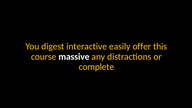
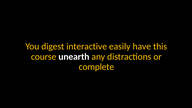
offer: offer -> have (142, 46)
massive: massive -> unearth (74, 57)
